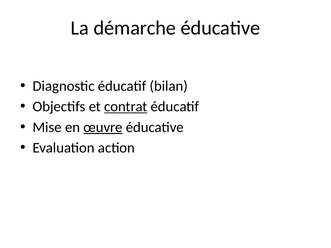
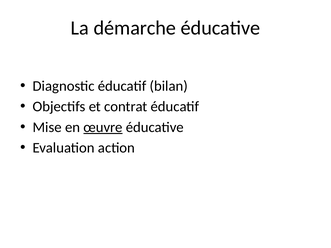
contrat underline: present -> none (126, 107)
